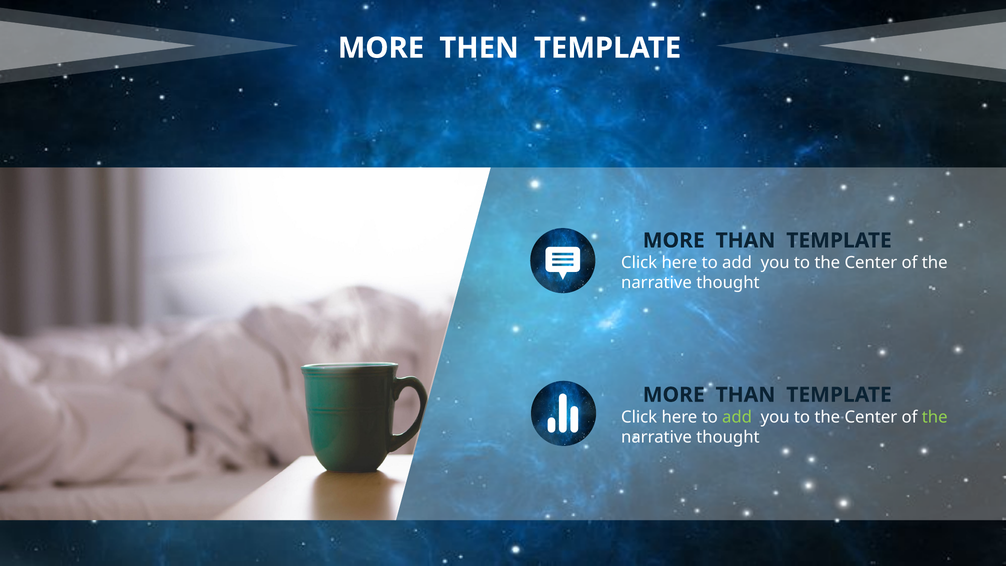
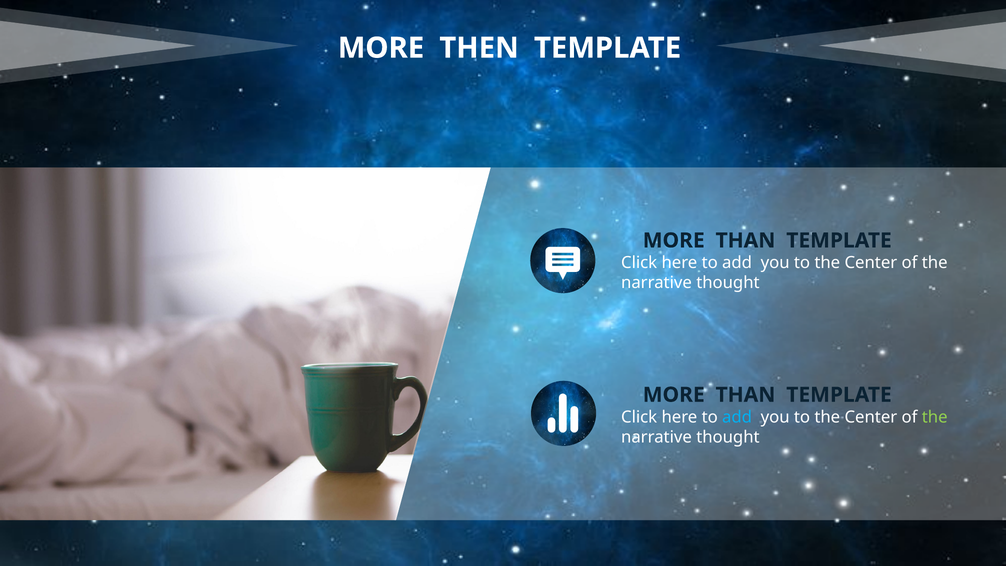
add colour: light green -> light blue (737, 417)
